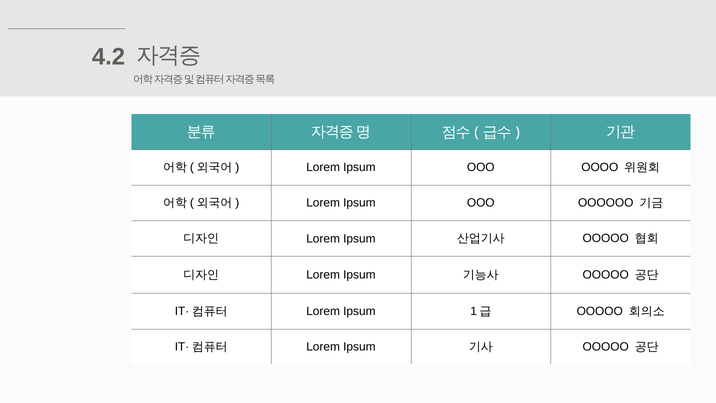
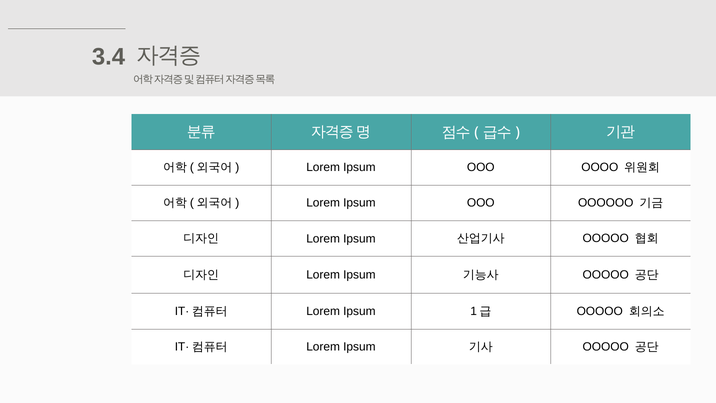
4.2: 4.2 -> 3.4 (108, 57)
